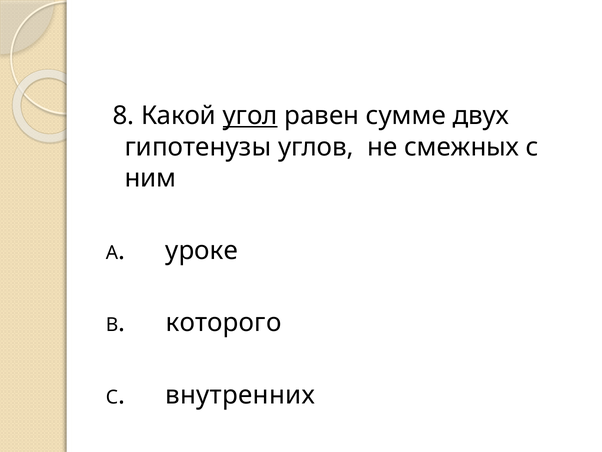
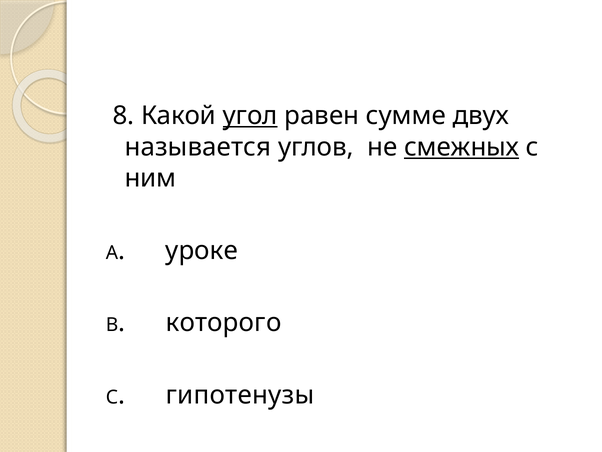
гипотенузы: гипотенузы -> называется (198, 147)
смежных underline: none -> present (462, 147)
внутренних: внутренних -> гипотенузы (240, 395)
